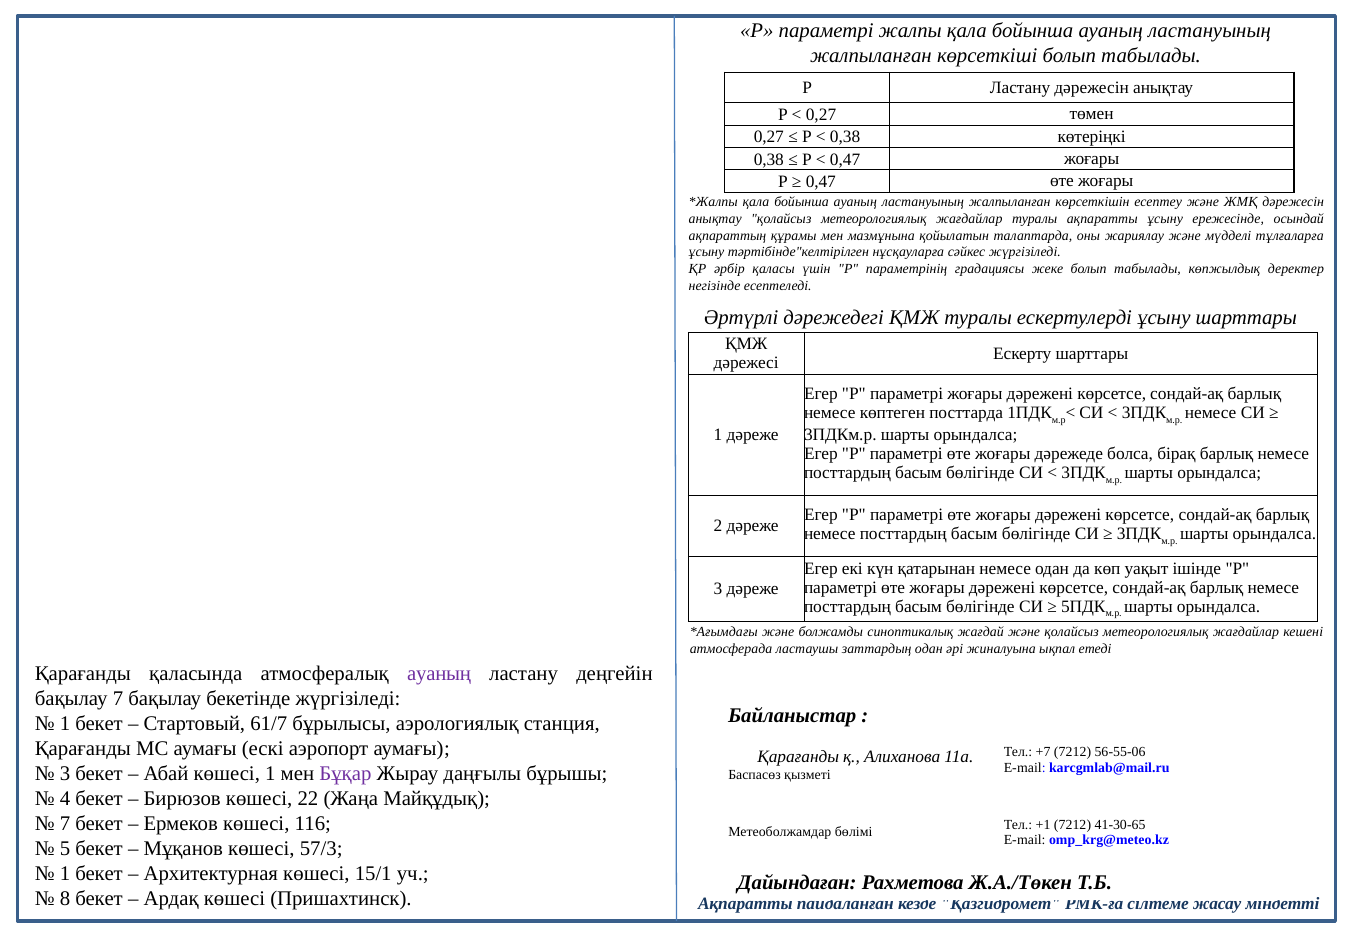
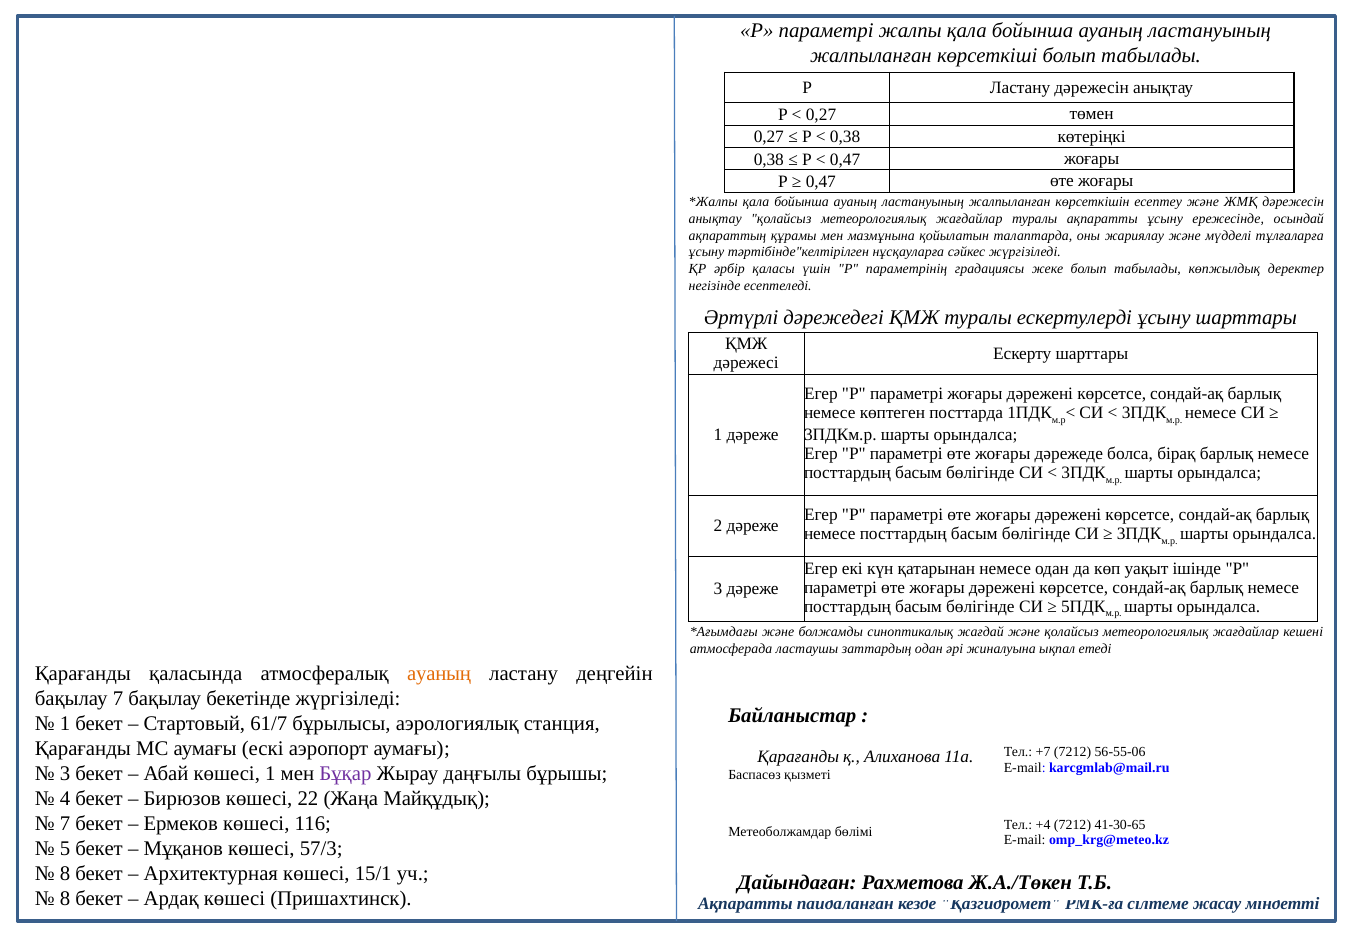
ауаның colour: purple -> orange (439, 673)
+1: +1 -> +4 (1043, 824)
1: 1 -> 8 (65, 873)
